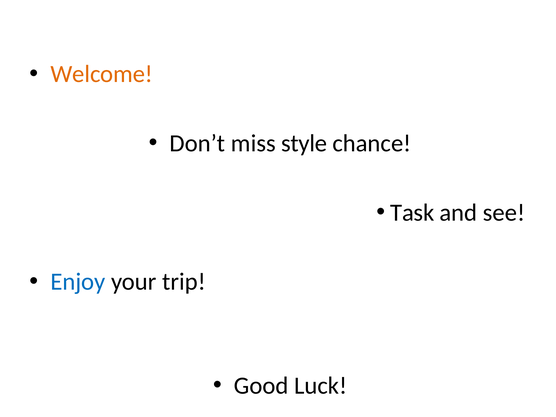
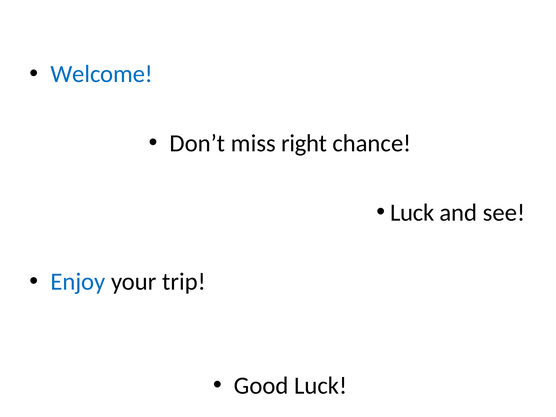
Welcome colour: orange -> blue (102, 74)
style: style -> right (304, 143)
Task: Task -> Luck (412, 213)
